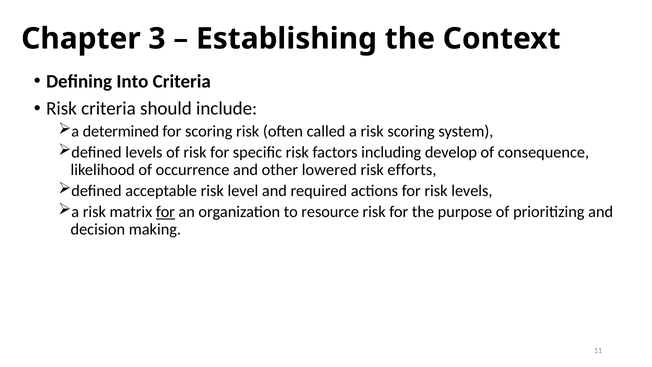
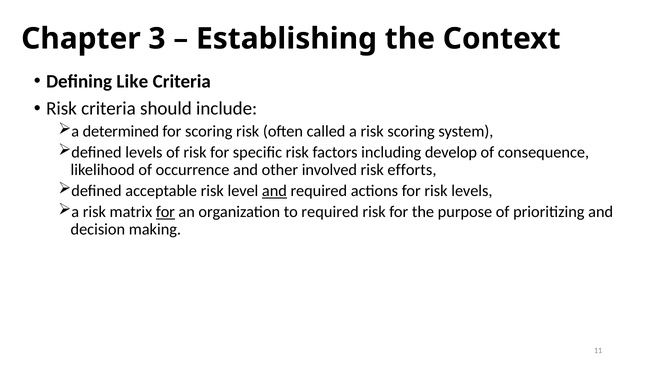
Into: Into -> Like (132, 81)
lowered: lowered -> involved (329, 170)
and underline: none -> present (274, 191)
to resource: resource -> required (330, 212)
